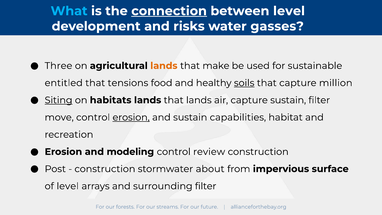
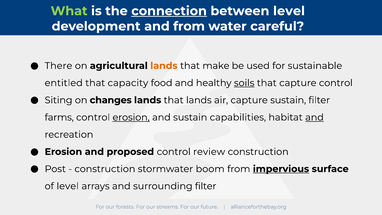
What colour: light blue -> light green (69, 11)
and risks: risks -> from (189, 26)
gasses: gasses -> careful (277, 26)
Three: Three -> There (58, 66)
tensions: tensions -> capacity (128, 83)
capture million: million -> control (336, 83)
Siting underline: present -> none (59, 100)
habitats: habitats -> changes (111, 100)
move: move -> farms (59, 117)
and underline: none -> present (314, 117)
modeling: modeling -> proposed (130, 152)
about: about -> boom (210, 169)
impervious underline: none -> present (281, 169)
